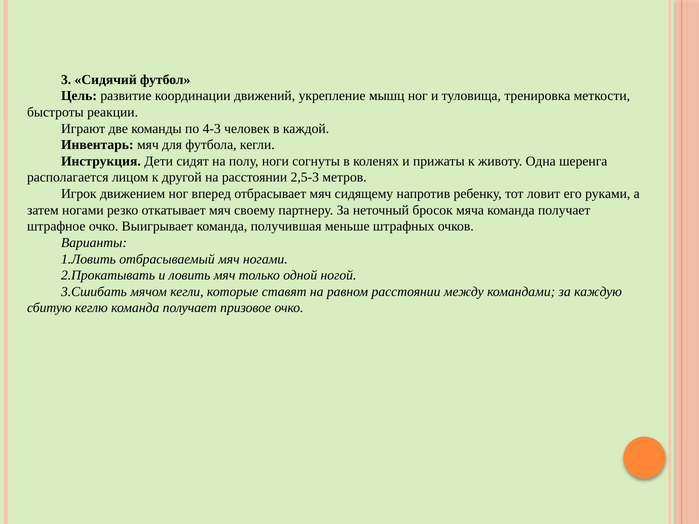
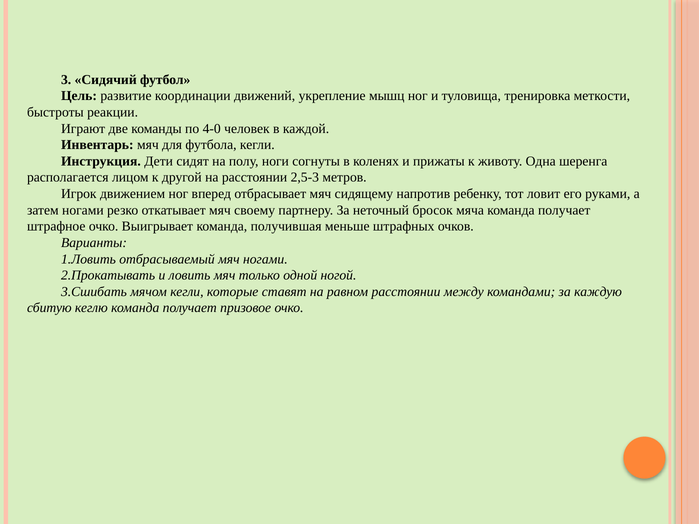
4-3: 4-3 -> 4-0 (212, 129)
